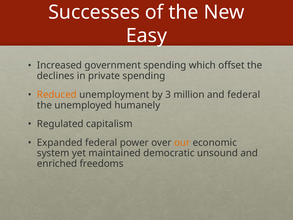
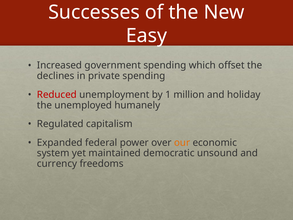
Reduced colour: orange -> red (57, 95)
3: 3 -> 1 (168, 95)
and federal: federal -> holiday (244, 95)
enriched: enriched -> currency (57, 164)
